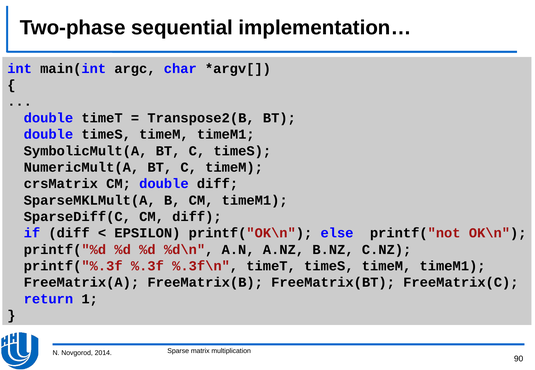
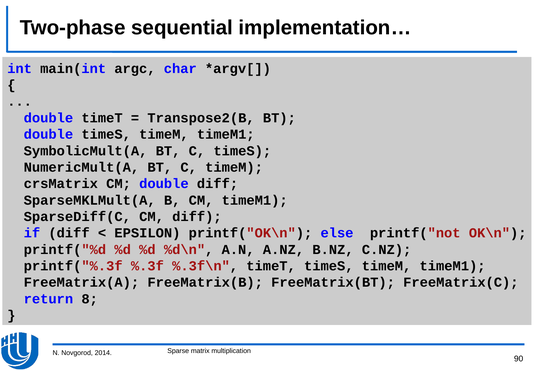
1: 1 -> 8 (90, 299)
